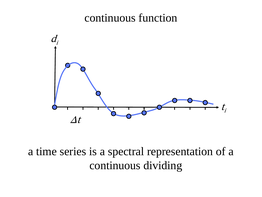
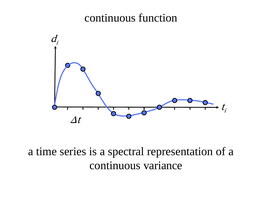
dividing: dividing -> variance (163, 165)
